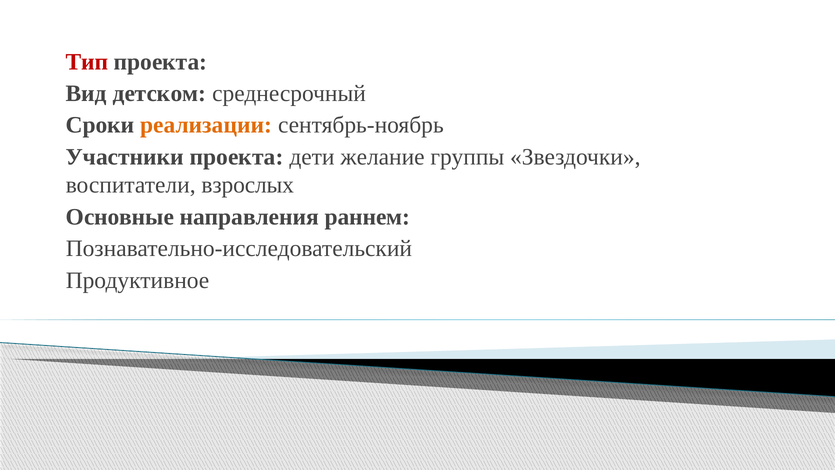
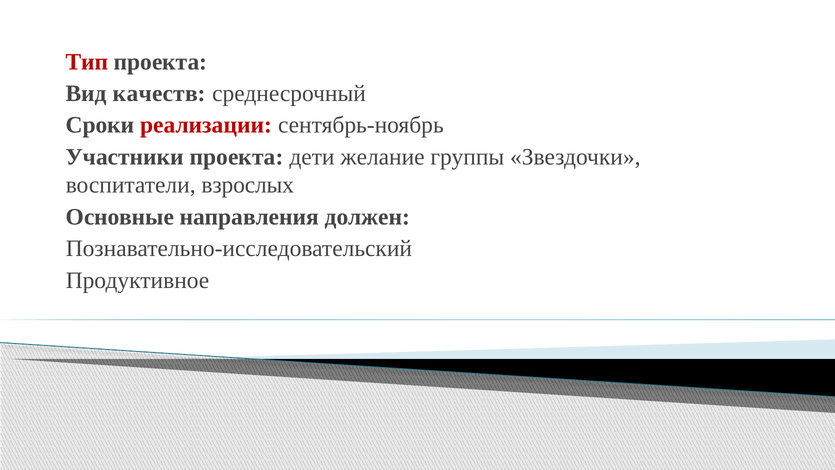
детском: детском -> качеств (159, 93)
реализации colour: orange -> red (206, 125)
раннем: раннем -> должен (367, 217)
